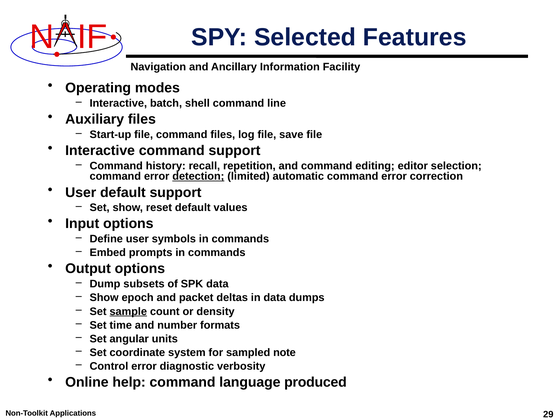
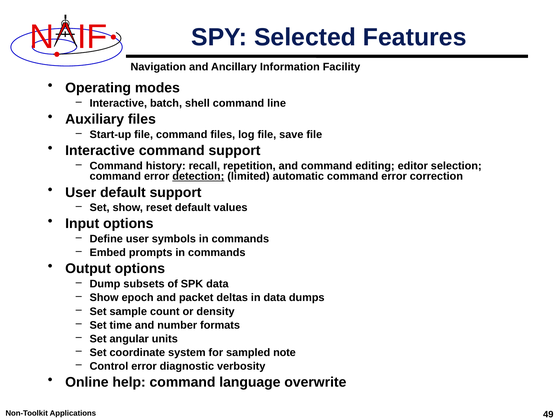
sample underline: present -> none (128, 311)
produced: produced -> overwrite (315, 382)
29: 29 -> 49 (548, 414)
